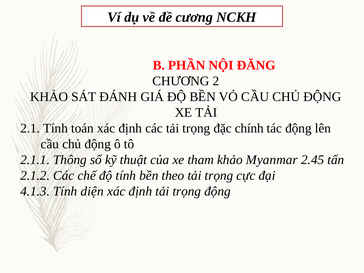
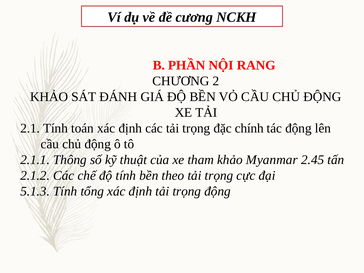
ĐĂNG: ĐĂNG -> RANG (256, 65)
4.1.3: 4.1.3 -> 5.1.3 (35, 191)
diện: diện -> tổng (92, 191)
